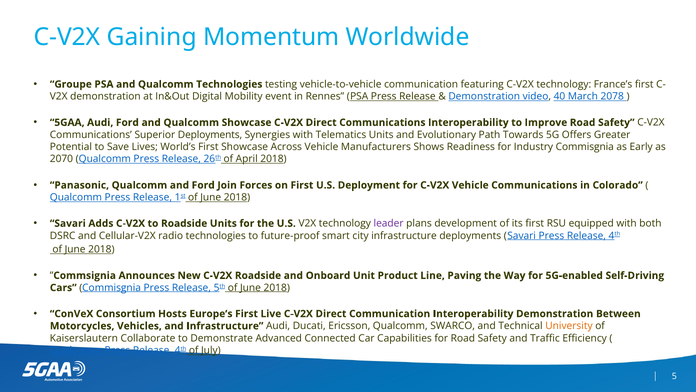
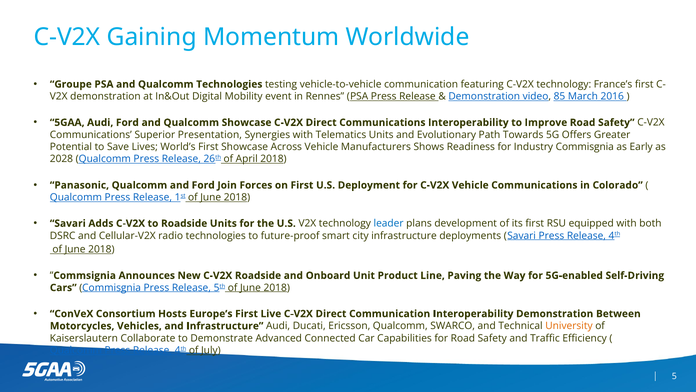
40: 40 -> 85 (559, 96)
2078: 2078 -> 2016 (612, 96)
Superior Deployments: Deployments -> Presentation (210, 135)
2070: 2070 -> 2028 (61, 159)
leader colour: purple -> blue (389, 223)
